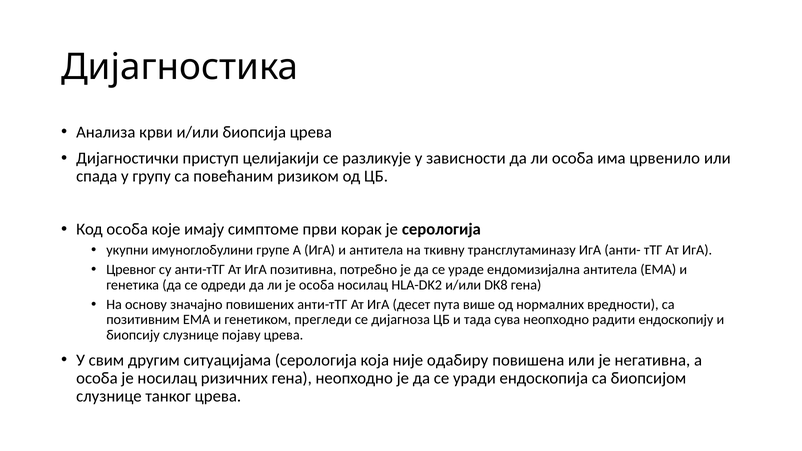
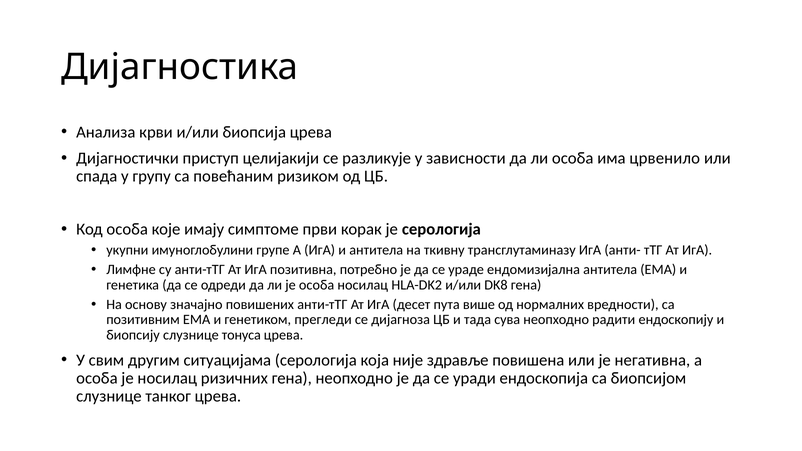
Цревног: Цревног -> Лимфне (131, 270)
појаву: појаву -> тонуса (241, 335)
одабиру: одабиру -> здравље (458, 360)
